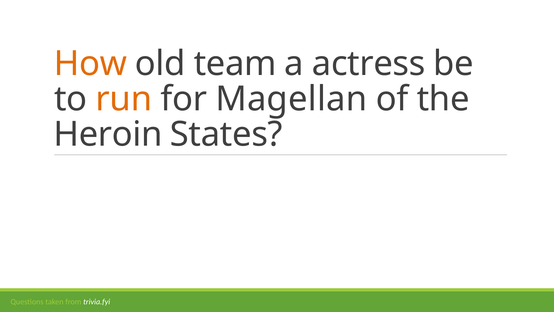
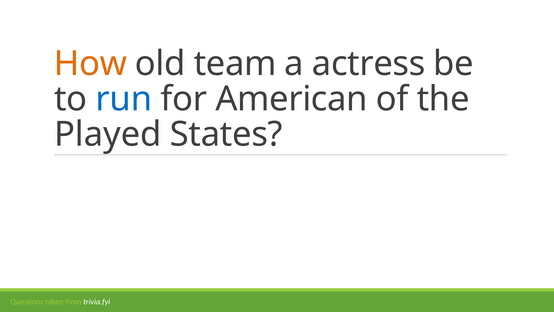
run colour: orange -> blue (124, 99)
Magellan: Magellan -> American (292, 99)
Heroin: Heroin -> Played (108, 134)
